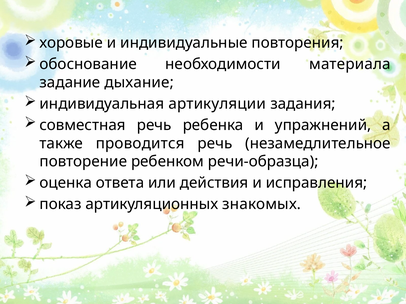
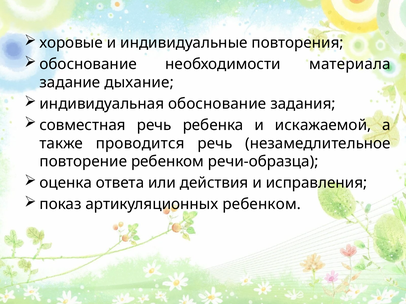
индивидуальная артикуляции: артикуляции -> обоснование (217, 104)
упражнений: упражнений -> искажаемой (323, 125)
артикуляционных знакомых: знакомых -> ребенком (262, 205)
